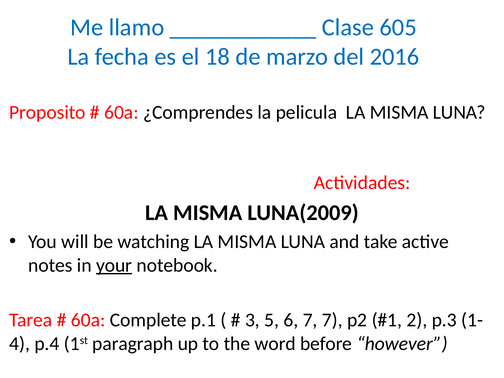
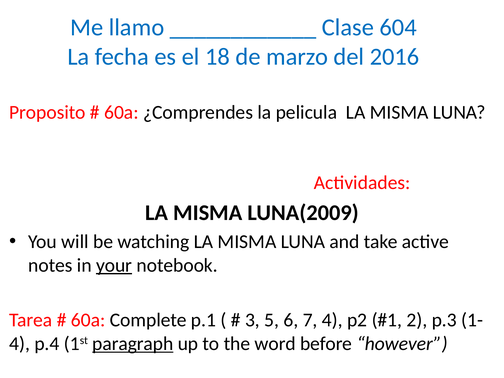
605: 605 -> 604 (398, 27)
7 7: 7 -> 4 (332, 320)
paragraph underline: none -> present (133, 344)
